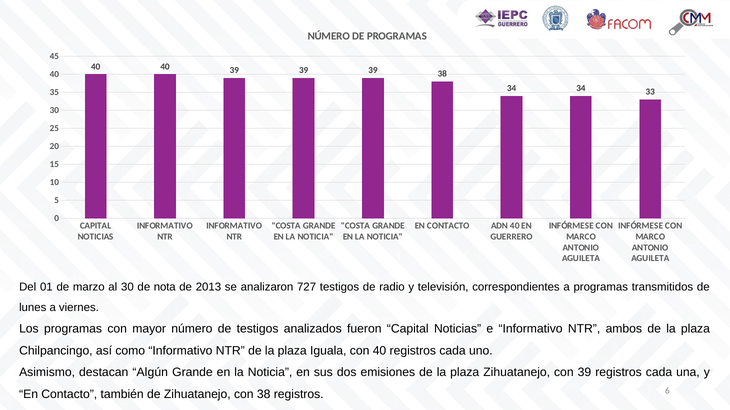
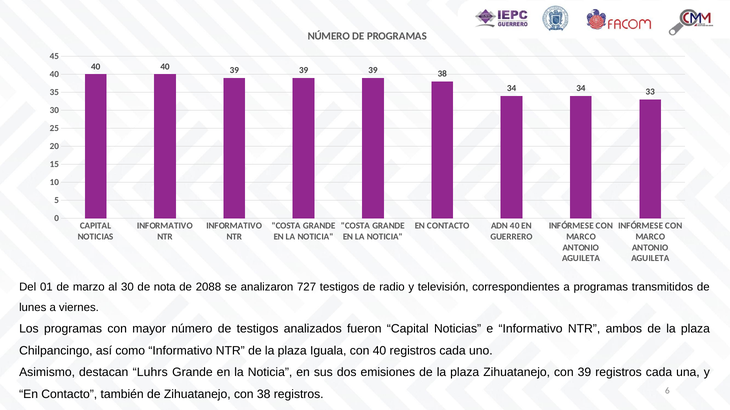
2013: 2013 -> 2088 (208, 287)
Algún: Algún -> Luhrs (150, 373)
